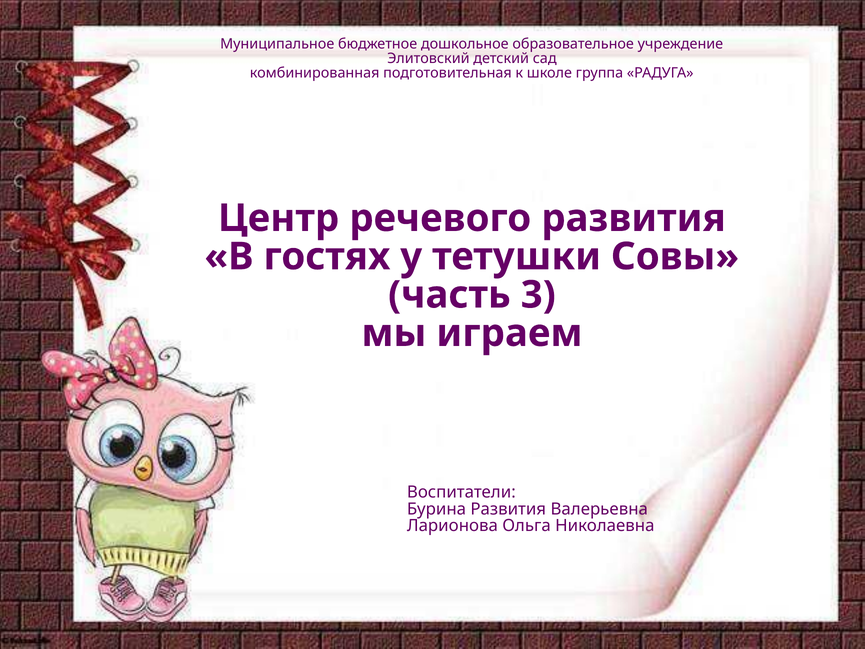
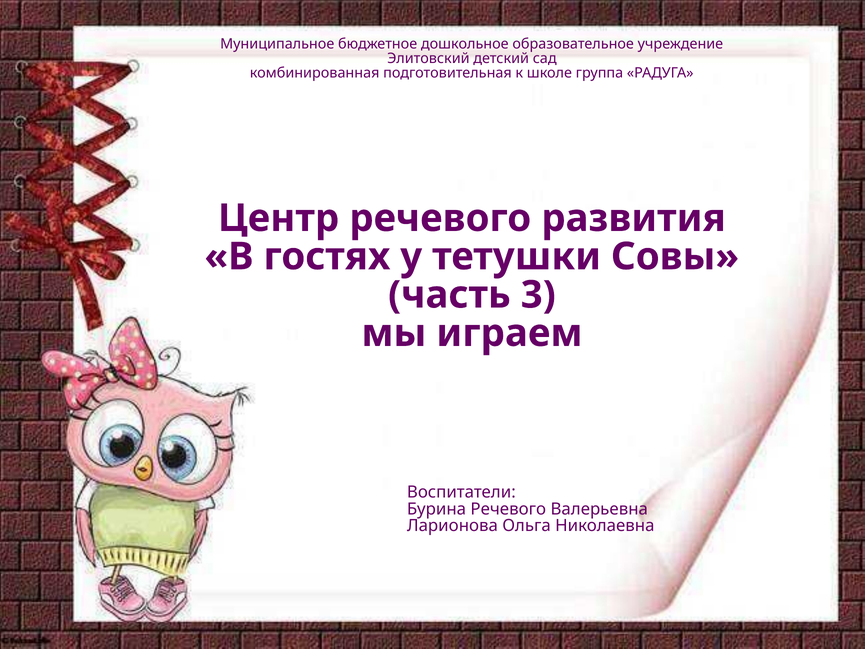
Бурина Развития: Развития -> Речевого (508, 509)
